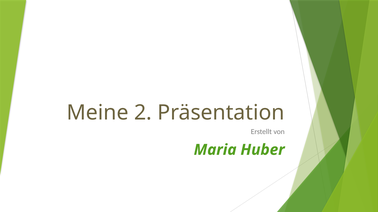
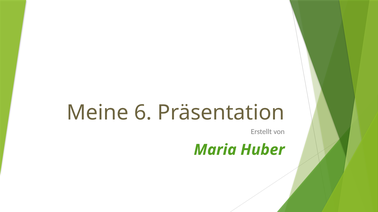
2: 2 -> 6 (143, 113)
